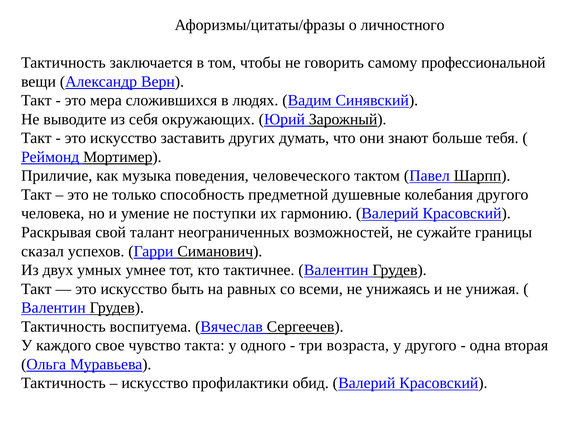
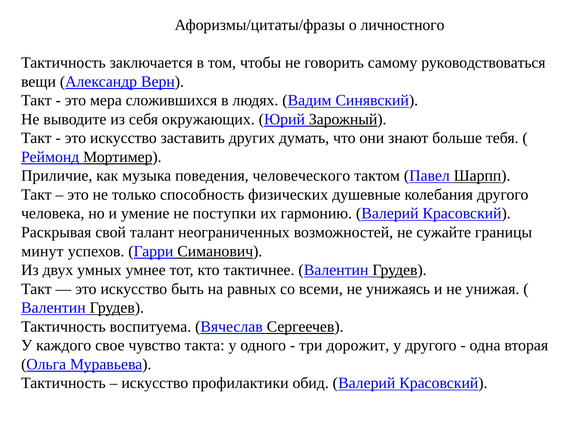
профессиональной: профессиональной -> руководствоваться (483, 63)
предметной: предметной -> физических (288, 195)
сказал: сказал -> минут (42, 251)
возраста: возраста -> дорожит (358, 346)
